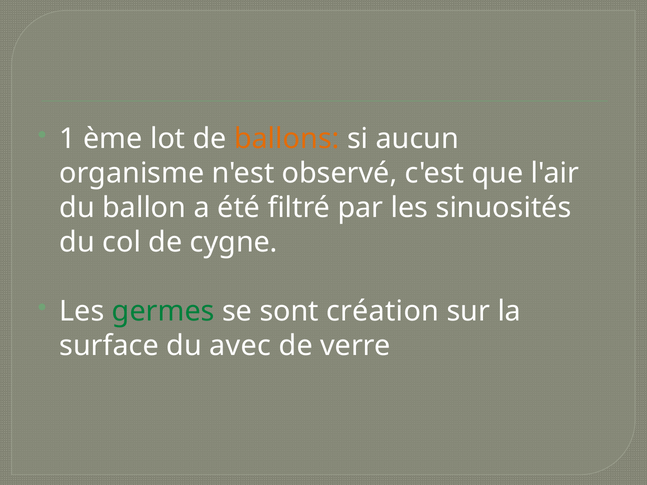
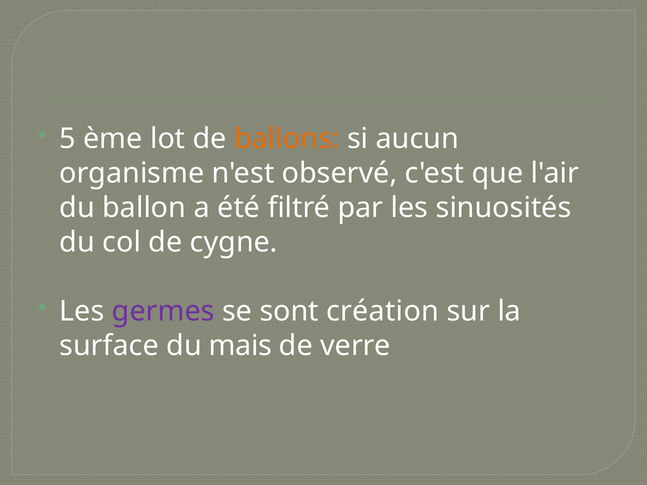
1: 1 -> 5 (68, 139)
germes colour: green -> purple (163, 312)
avec: avec -> mais (240, 346)
